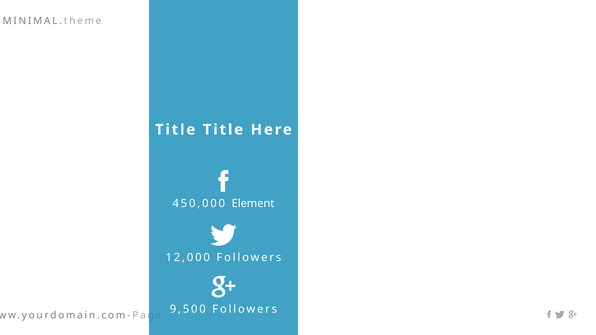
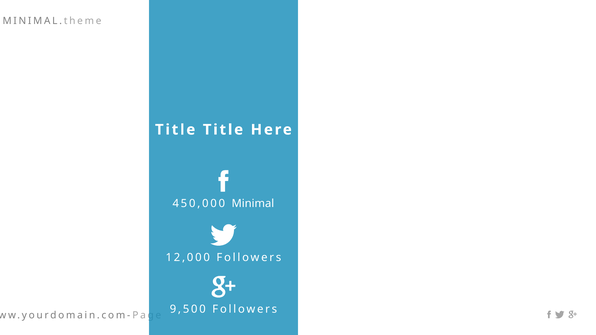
Element: Element -> Minimal (253, 204)
